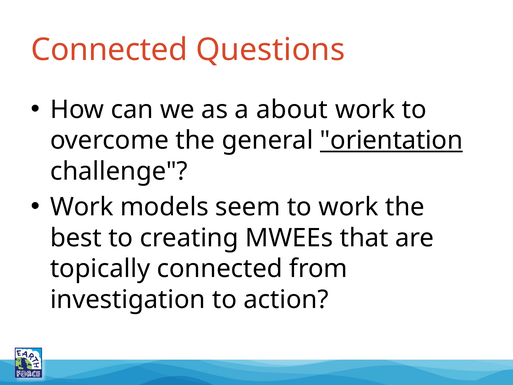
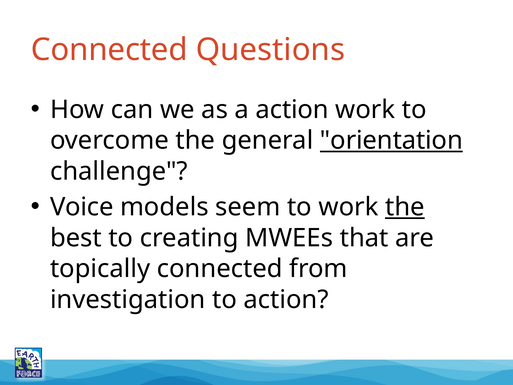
a about: about -> action (292, 110)
Work: Work -> Voice (82, 207)
the underline: none -> present (405, 207)
